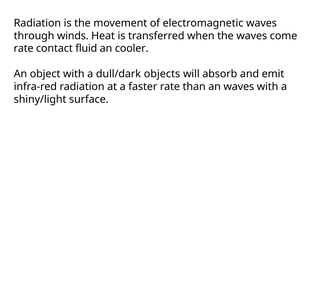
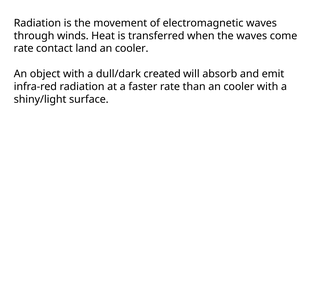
fluid: fluid -> land (86, 48)
objects: objects -> created (162, 74)
than an waves: waves -> cooler (239, 87)
